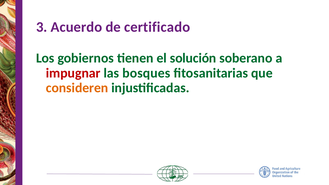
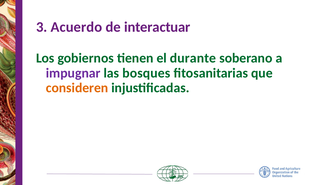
certificado: certificado -> interactuar (157, 27)
solución: solución -> durante (193, 58)
impugnar colour: red -> purple (73, 73)
